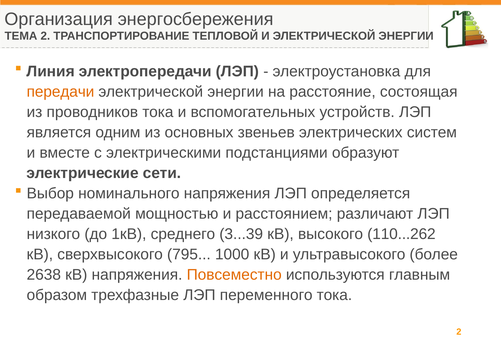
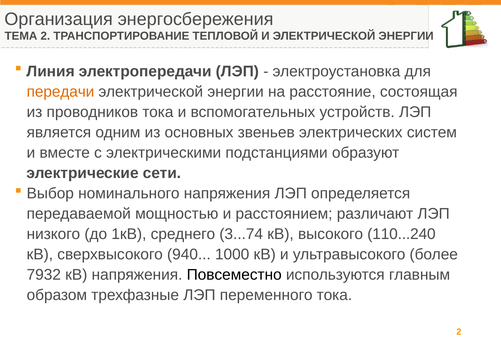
3...39: 3...39 -> 3...74 (241, 234)
110...262: 110...262 -> 110...240 (401, 234)
795: 795 -> 940 (189, 254)
2638: 2638 -> 7932 (44, 275)
Повсеместно colour: orange -> black (234, 275)
